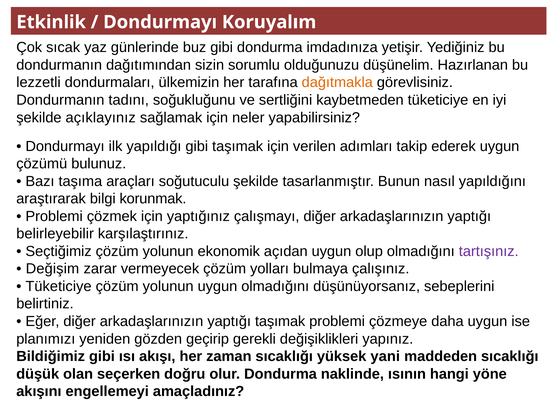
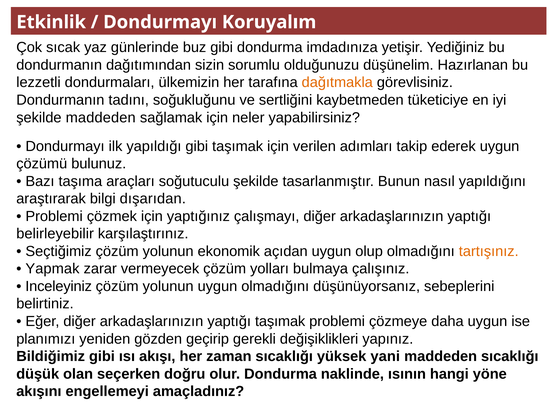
şekilde açıklayınız: açıklayınız -> maddeden (101, 117)
korunmak: korunmak -> dışarıdan (153, 199)
tartışınız colour: purple -> orange (489, 251)
Değişim: Değişim -> Yapmak (52, 269)
Tüketiciye: Tüketiciye -> Inceleyiniz (59, 286)
